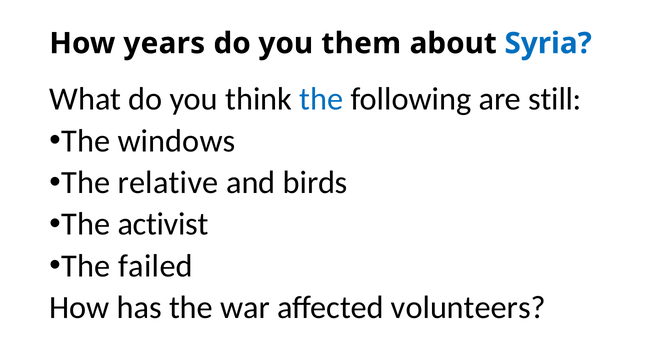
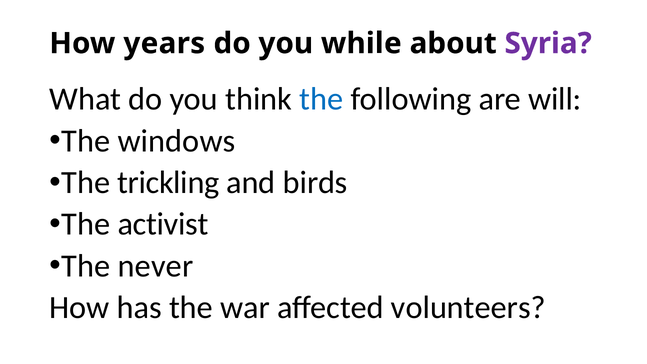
them: them -> while (361, 43)
Syria colour: blue -> purple (548, 43)
still: still -> will (555, 99)
relative: relative -> trickling (168, 183)
failed: failed -> never (156, 266)
